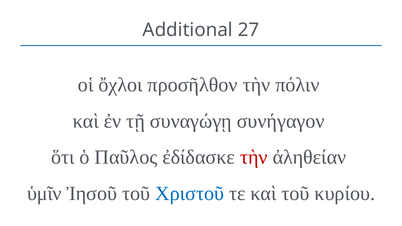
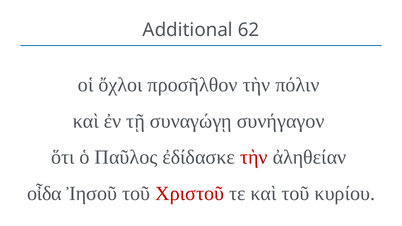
27: 27 -> 62 (249, 30)
ὑμῖν: ὑμῖν -> οἶδα (44, 194)
Χριστοῦ colour: blue -> red (190, 194)
